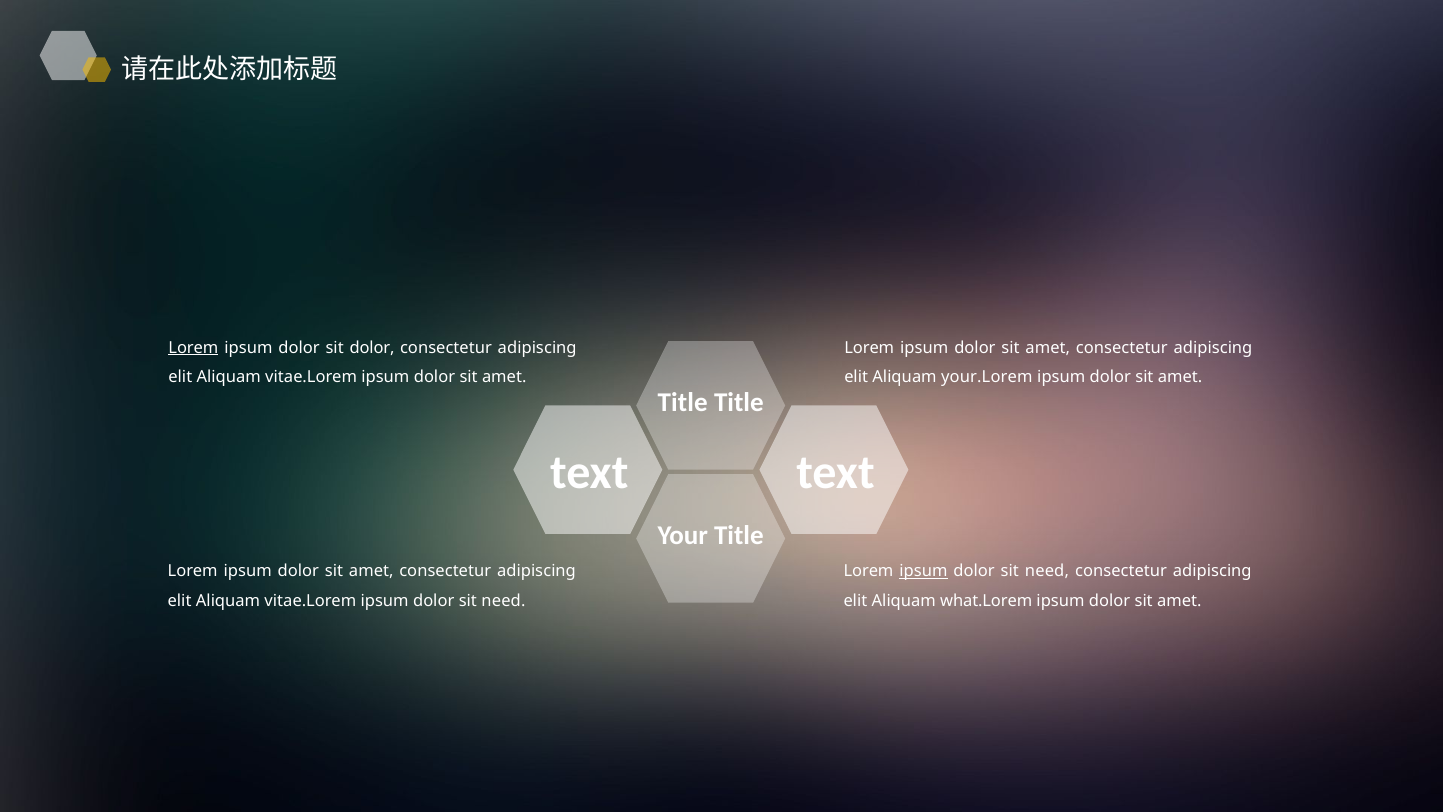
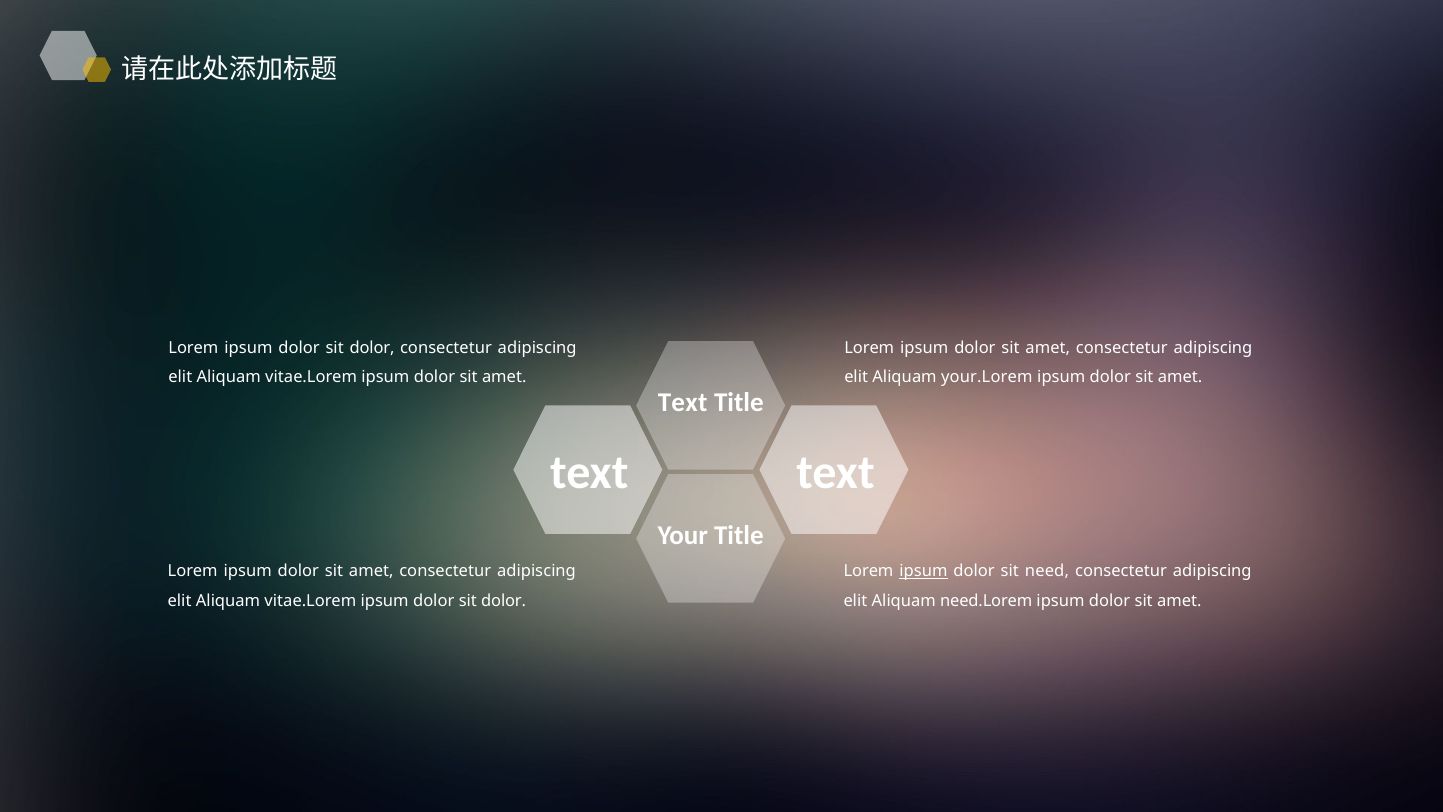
Lorem underline: present -> none (193, 348)
Title: Title -> Text (683, 403)
need: need -> dolor (504, 601)
what.Lorem: what.Lorem -> need.Lorem (986, 601)
